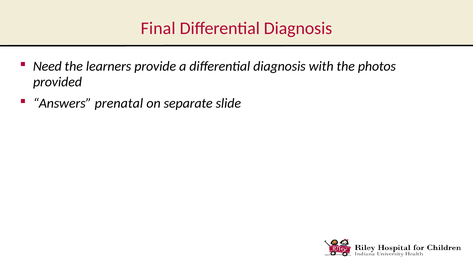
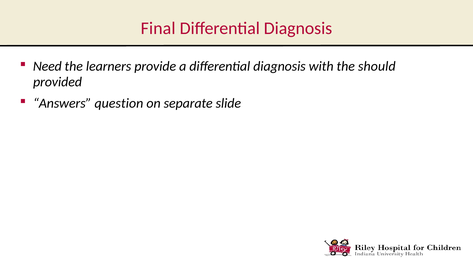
photos: photos -> should (377, 66)
prenatal: prenatal -> question (119, 103)
